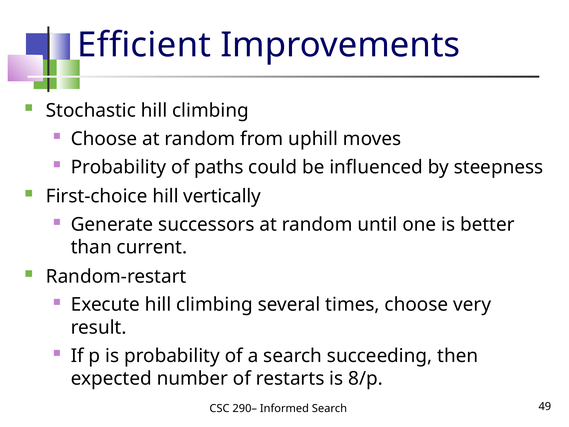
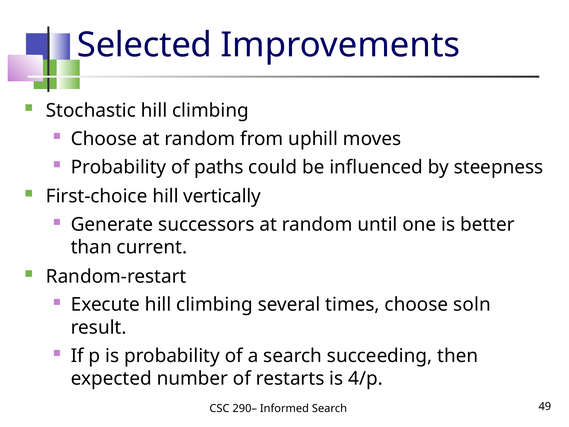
Efficient: Efficient -> Selected (144, 45)
very: very -> soln (472, 305)
8/p: 8/p -> 4/p (366, 378)
